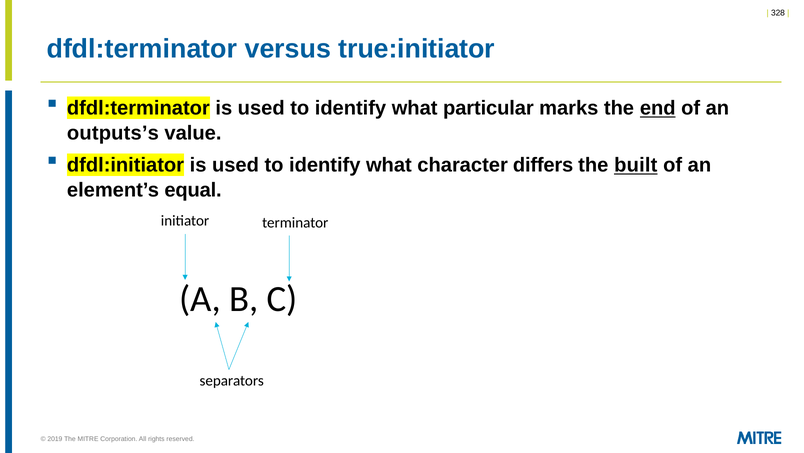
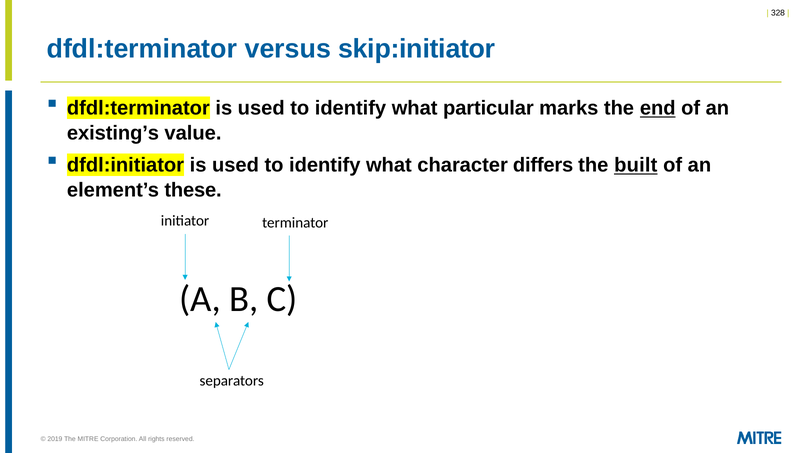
true:initiator: true:initiator -> skip:initiator (417, 49)
outputs’s: outputs’s -> existing’s (113, 133)
equal: equal -> these (193, 190)
